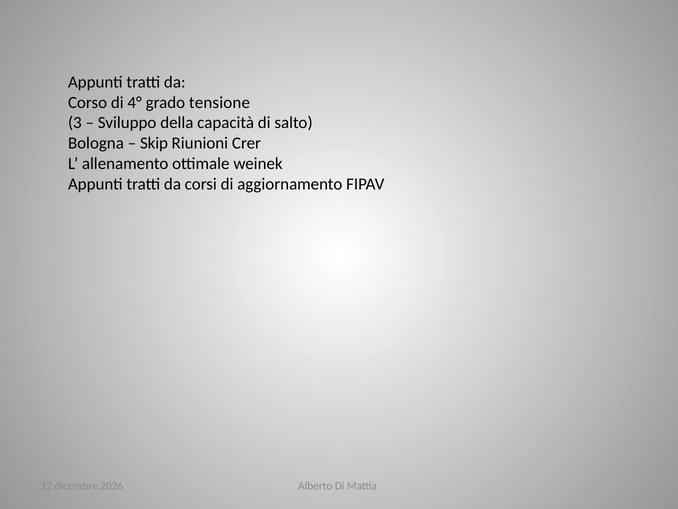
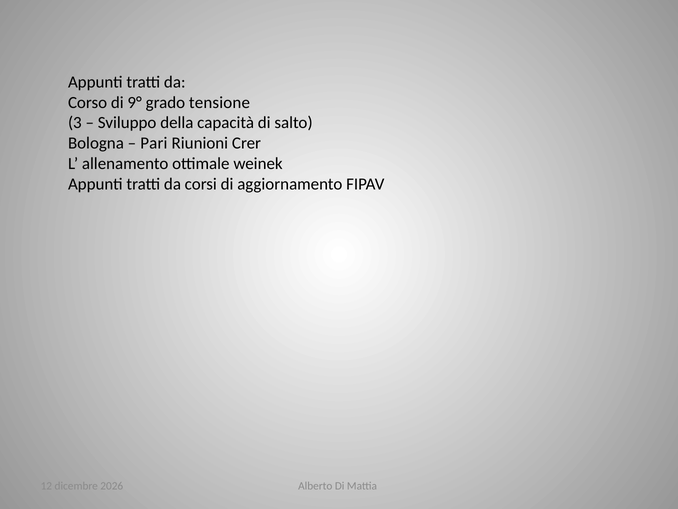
4°: 4° -> 9° (135, 102)
Skip: Skip -> Pari (154, 143)
